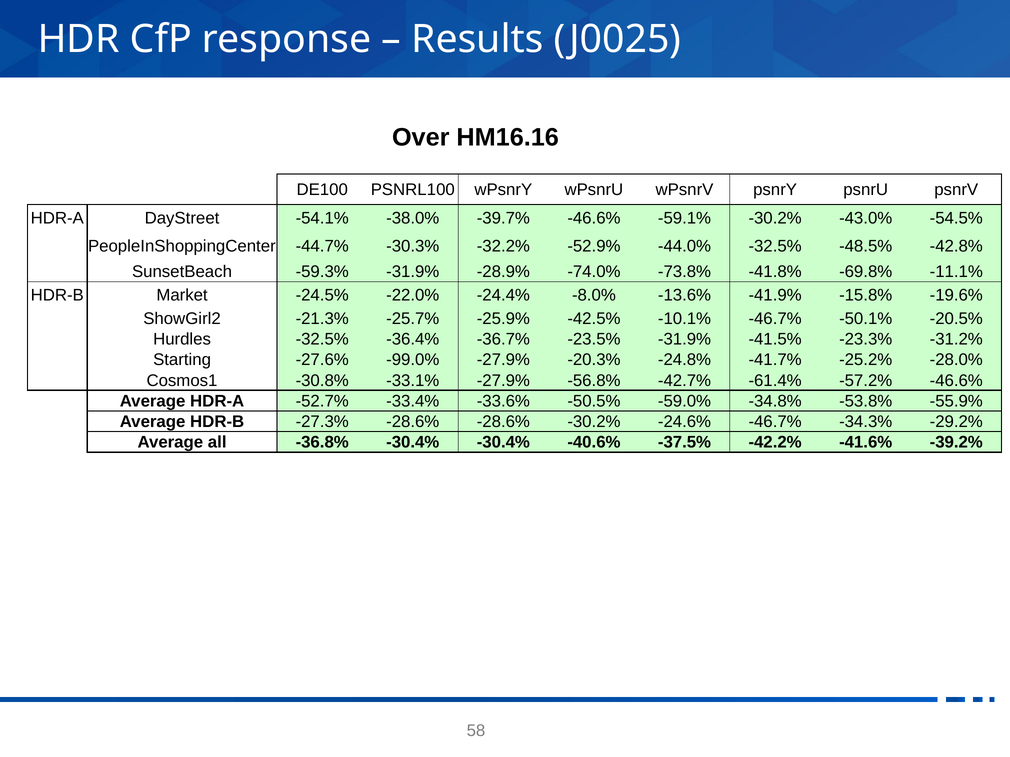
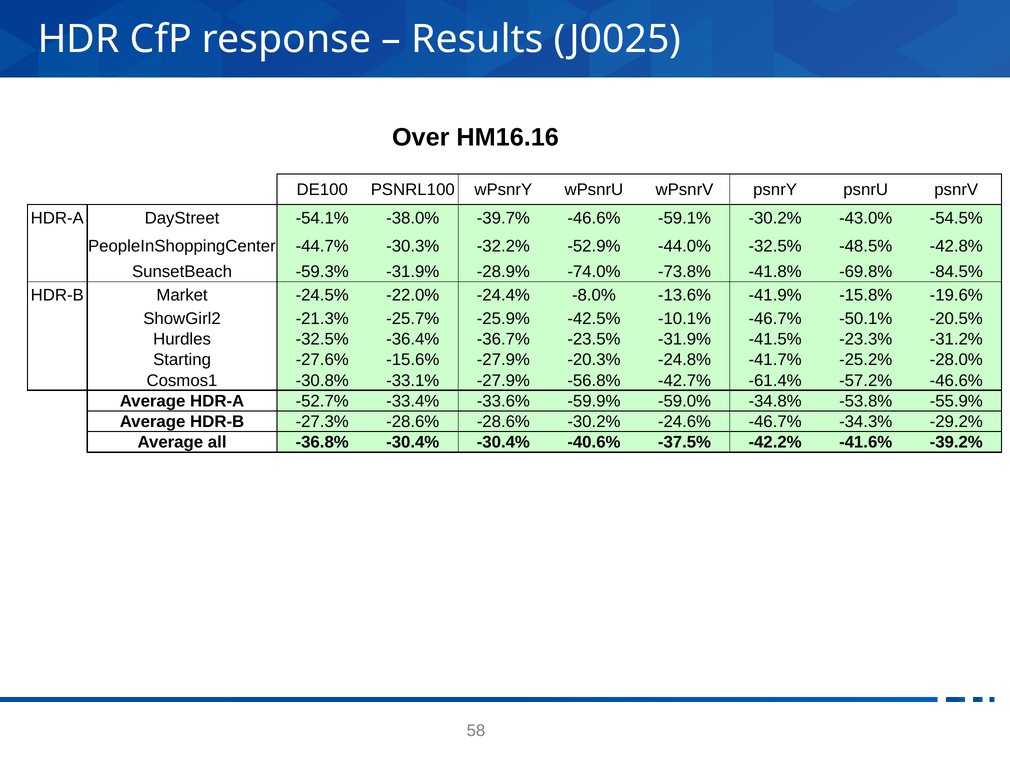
-11.1%: -11.1% -> -84.5% (956, 272)
-99.0%: -99.0% -> -15.6% (413, 360)
-50.5%: -50.5% -> -59.9% (594, 401)
